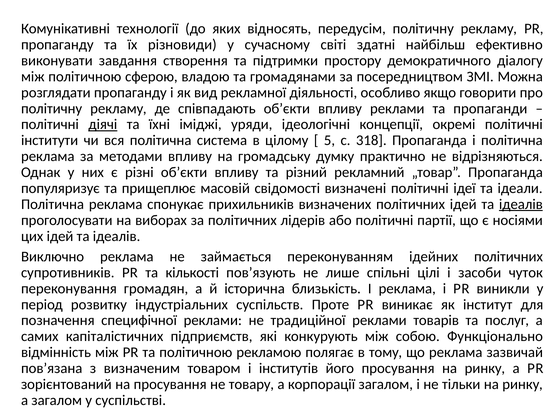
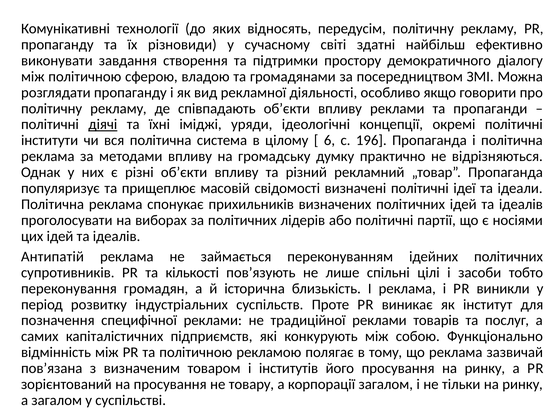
5: 5 -> 6 (329, 140)
318: 318 -> 196 (371, 140)
ідеалів underline: present -> none (521, 204)
Виключно: Виключно -> Антипатій (52, 257)
чуток: чуток -> тобто (526, 273)
